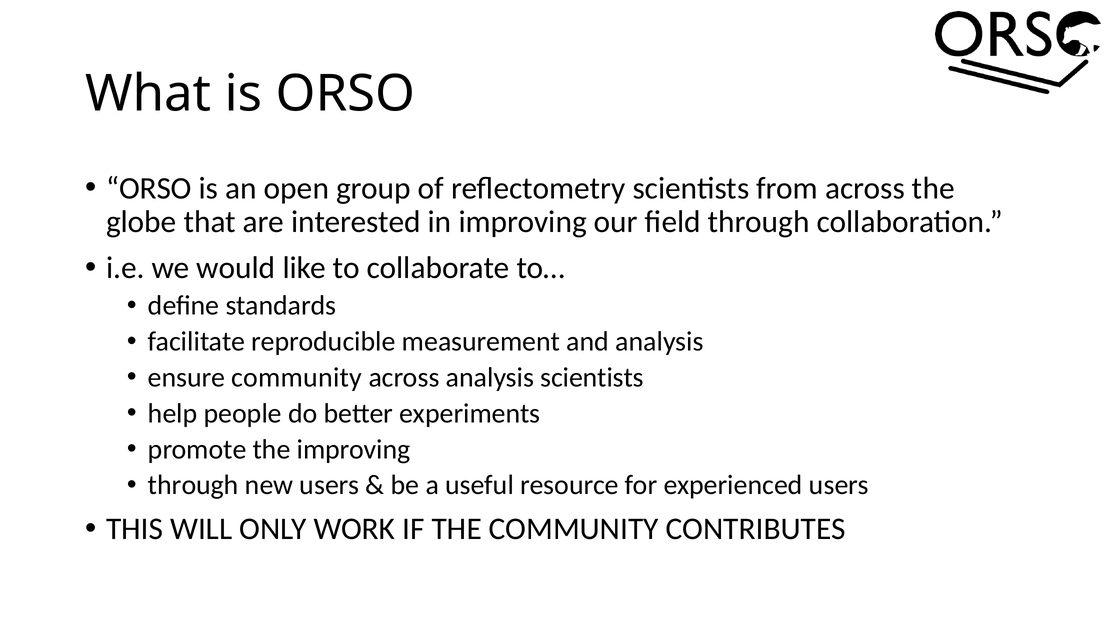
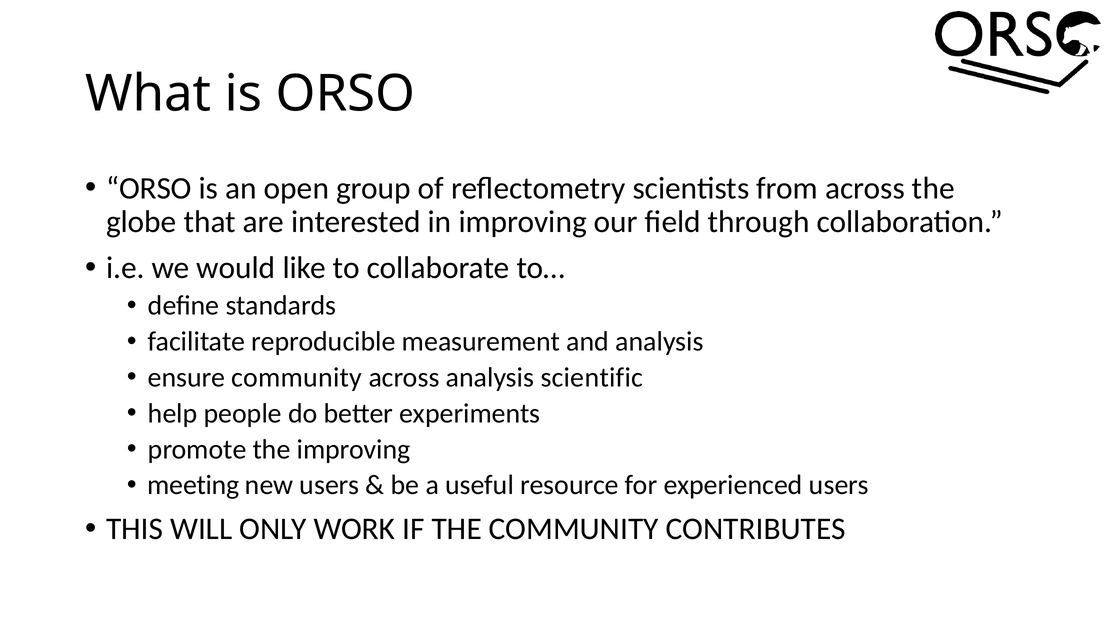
analysis scientists: scientists -> scientific (592, 377)
through: through -> meeting (193, 485)
